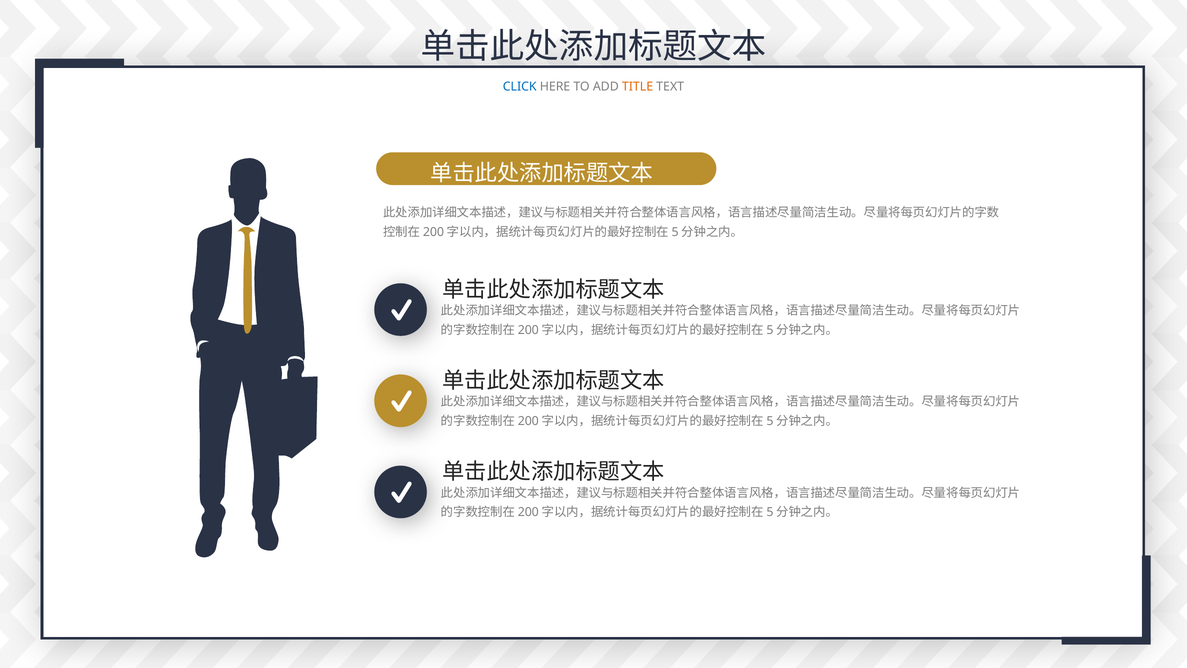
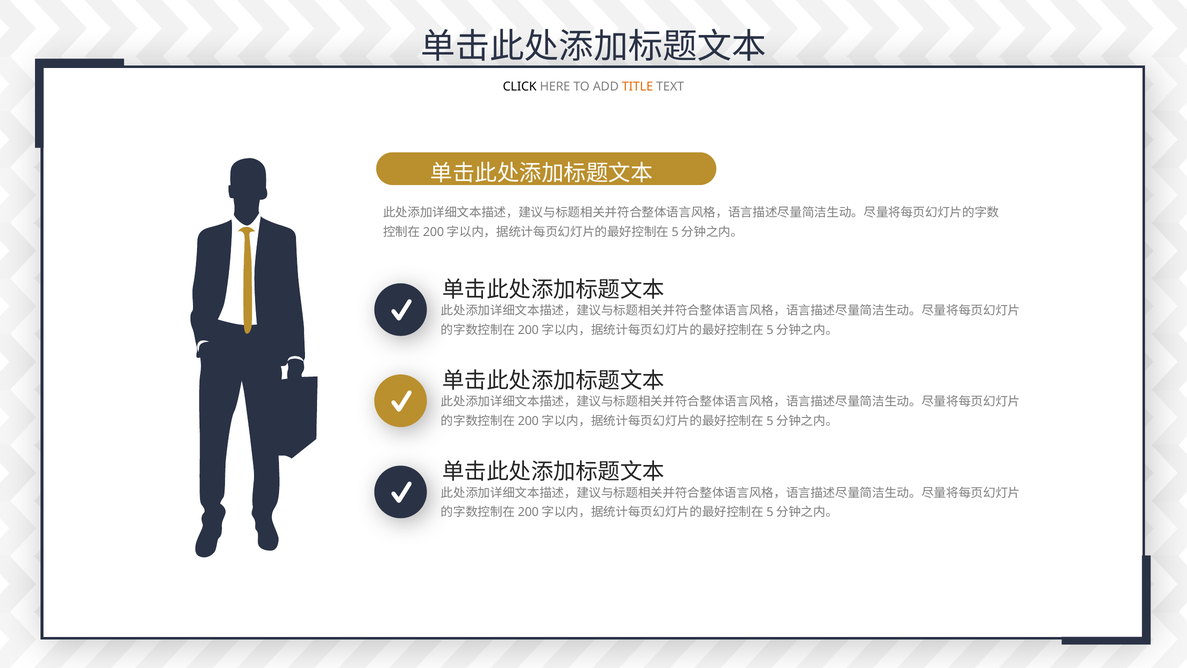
CLICK colour: blue -> black (520, 87)
